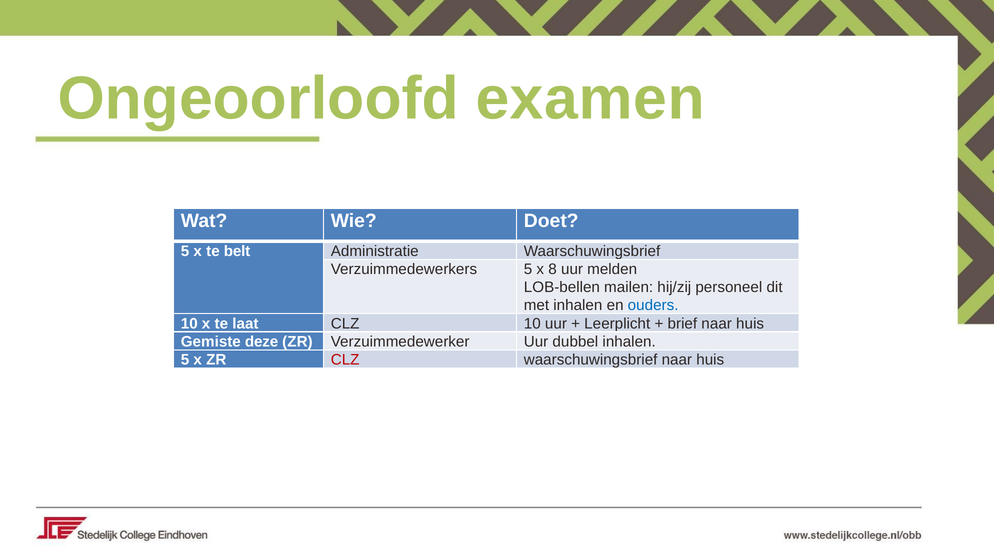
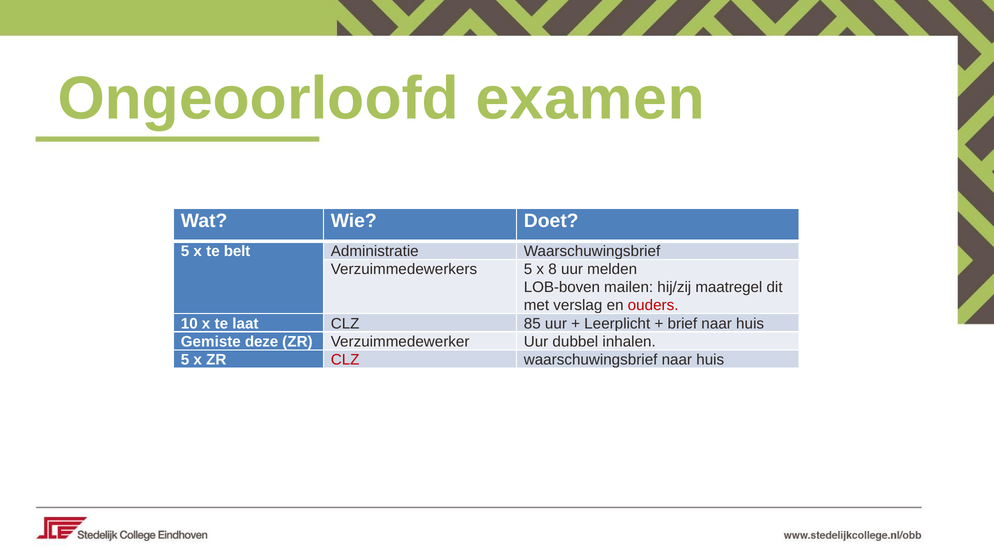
LOB-bellen: LOB-bellen -> LOB-boven (562, 287)
personeel: personeel -> maatregel (729, 287)
met inhalen: inhalen -> verslag (578, 305)
ouders colour: blue -> red (653, 305)
CLZ 10: 10 -> 85 (532, 324)
